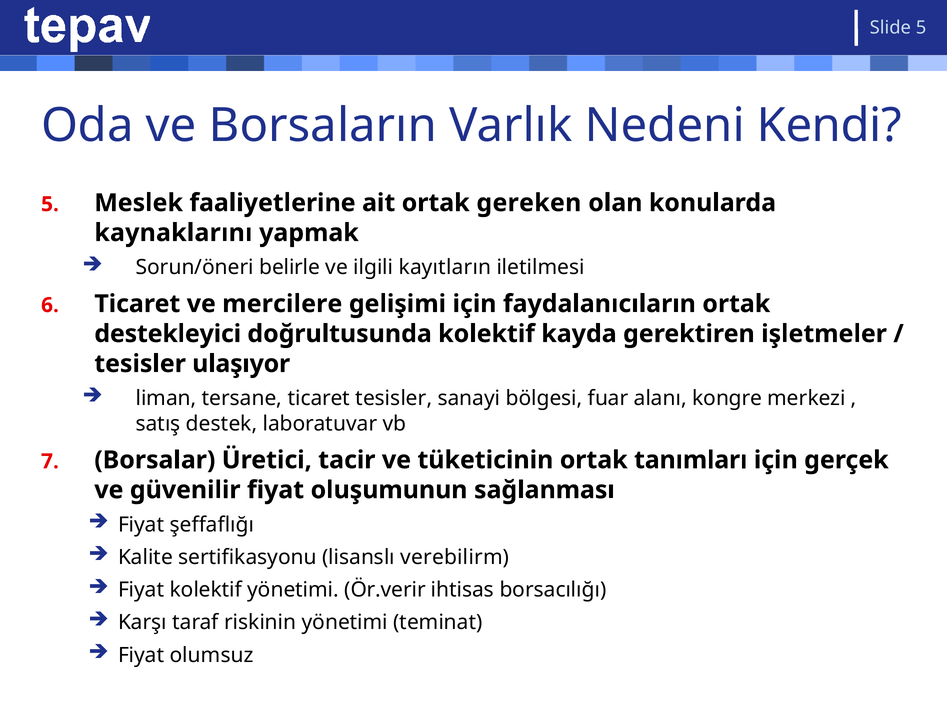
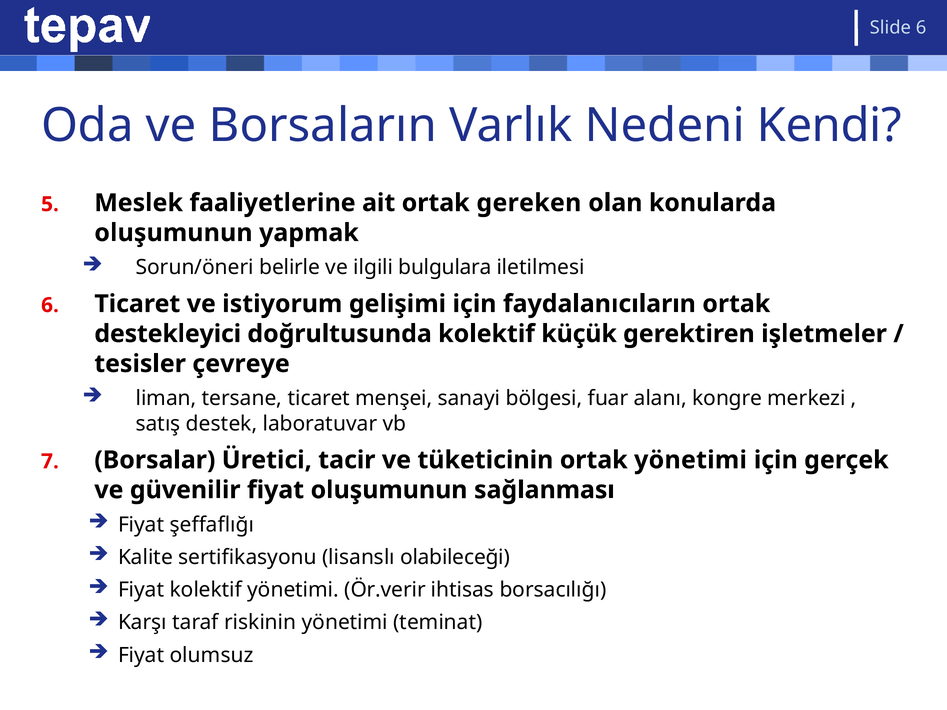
Slide 5: 5 -> 6 (921, 28)
kaynaklarını: kaynaklarını -> oluşumunun (173, 233)
kayıtların: kayıtların -> bulgulara (445, 268)
mercilere: mercilere -> istiyorum (282, 304)
kayda: kayda -> küçük (579, 334)
ulaşıyor: ulaşıyor -> çevreye (241, 364)
ticaret tesisler: tesisler -> menşei (394, 399)
ortak tanımları: tanımları -> yönetimi (691, 460)
verebilirm: verebilirm -> olabileceği (455, 557)
